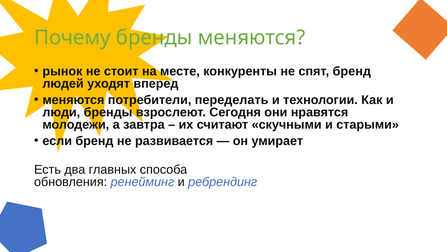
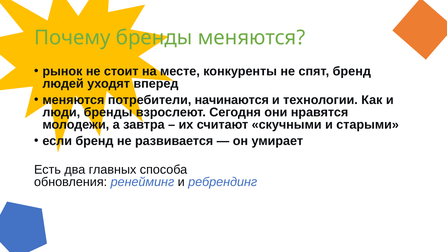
переделать: переделать -> начинаются (232, 100)
